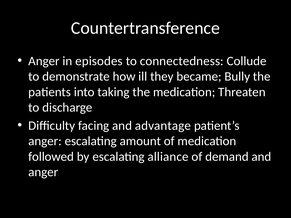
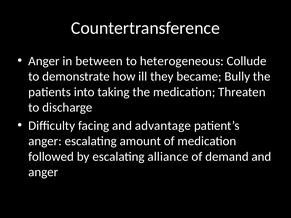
episodes: episodes -> between (99, 61)
connectedness: connectedness -> heterogeneous (182, 61)
